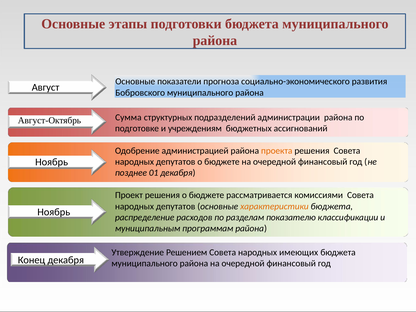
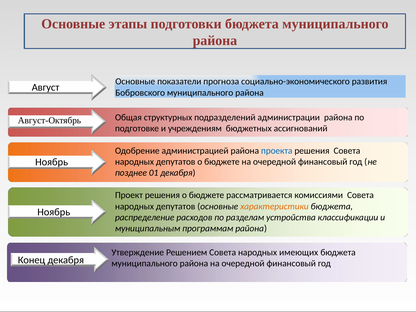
Сумма: Сумма -> Общая (128, 117)
проекта colour: orange -> blue (277, 151)
показателю: показателю -> устройства (291, 217)
